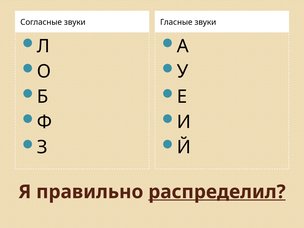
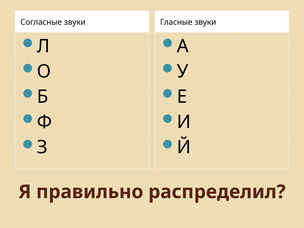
распределил underline: present -> none (217, 192)
